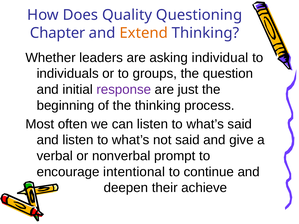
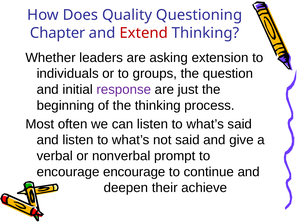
Extend colour: orange -> red (144, 33)
individual: individual -> extension (220, 58)
encourage intentional: intentional -> encourage (134, 172)
